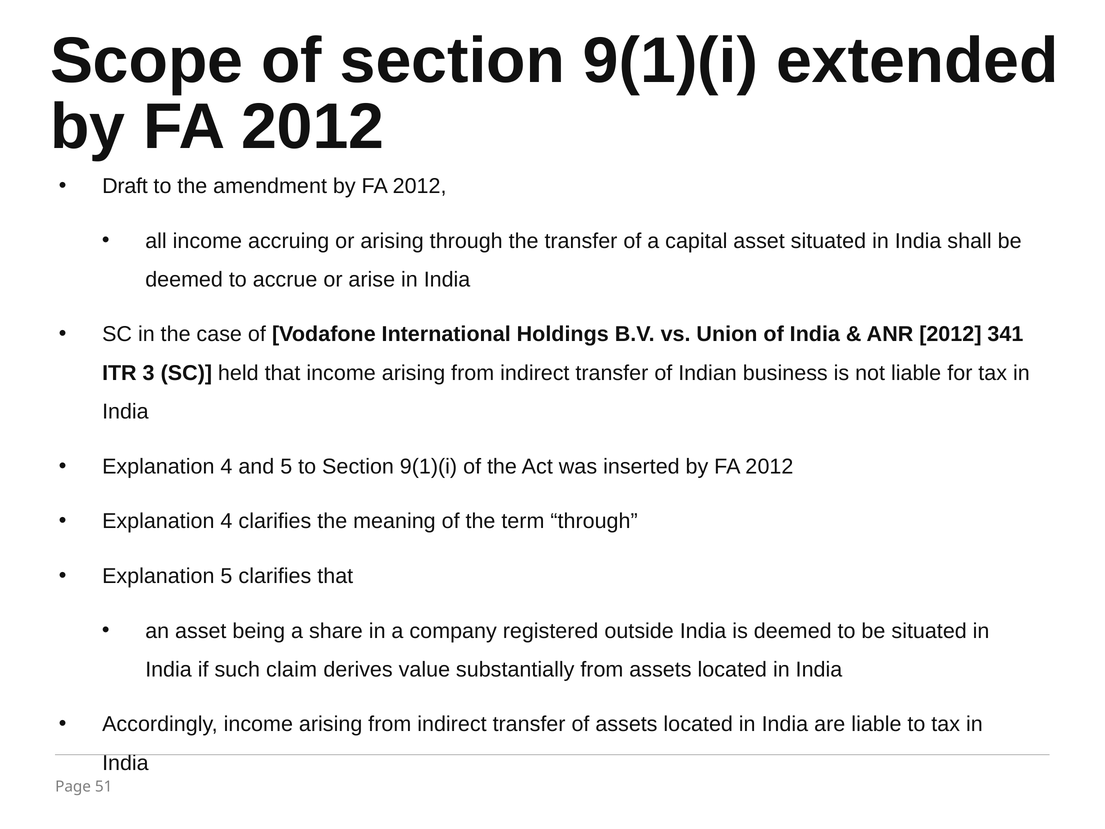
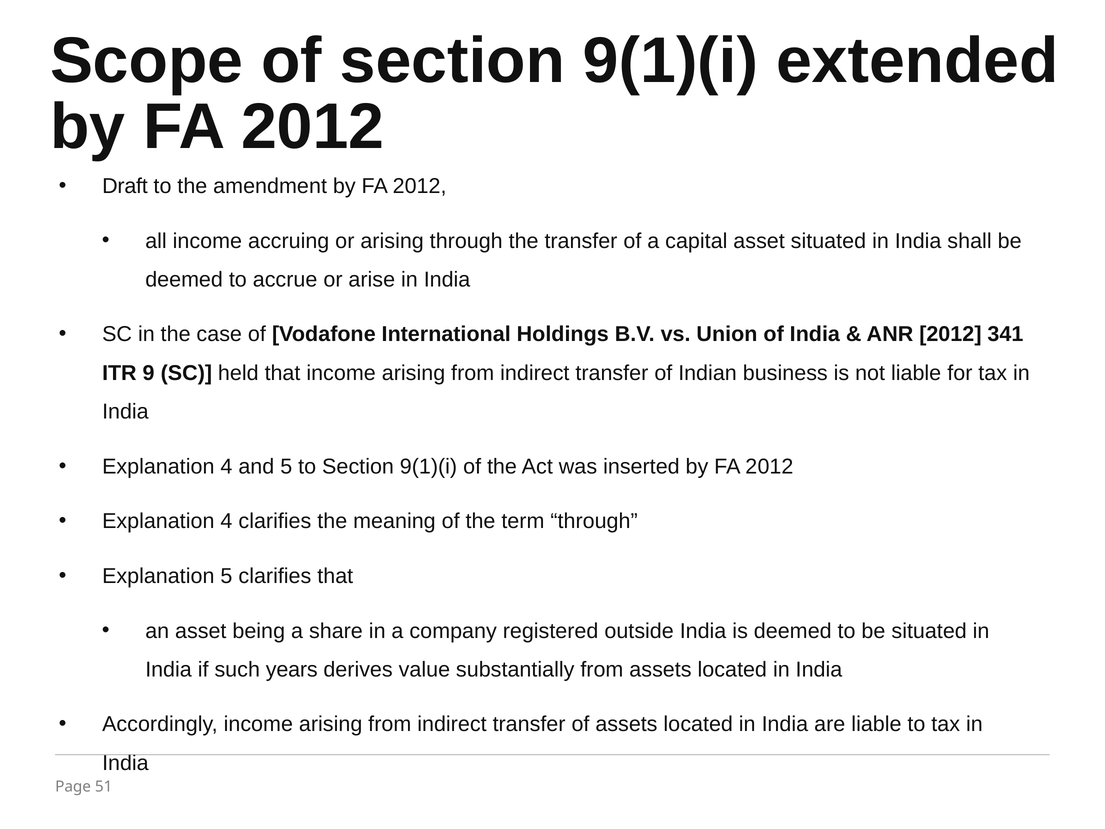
3: 3 -> 9 (149, 373)
claim: claim -> years (292, 669)
